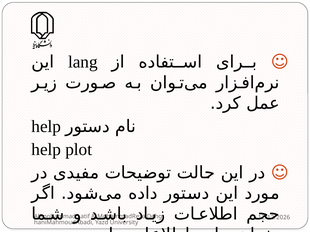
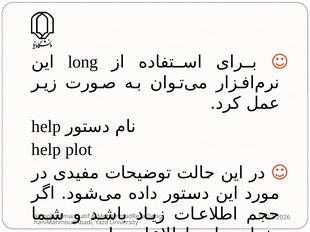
lang: lang -> long (83, 62)
